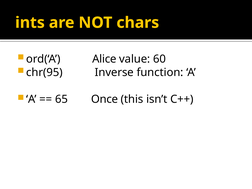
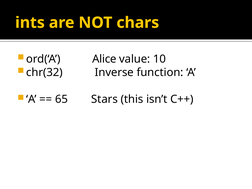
60: 60 -> 10 (160, 59)
chr(95: chr(95 -> chr(32 (44, 72)
Once: Once -> Stars (104, 99)
